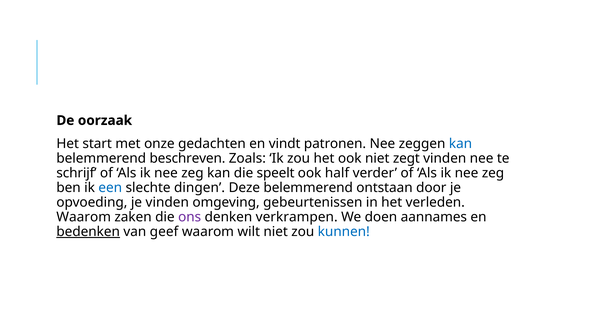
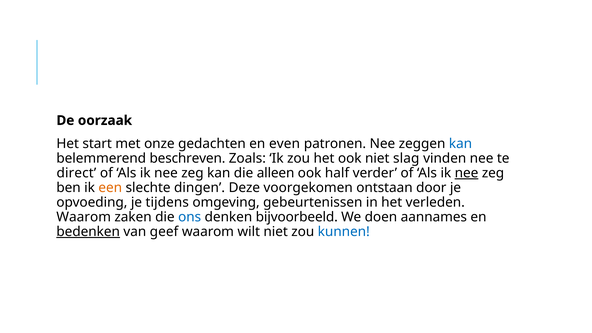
vindt: vindt -> even (284, 144)
zegt: zegt -> slag (406, 158)
schrijf: schrijf -> direct (76, 173)
speelt: speelt -> alleen (276, 173)
nee underline: none -> present (467, 173)
een colour: blue -> orange (110, 188)
Deze belemmerend: belemmerend -> voorgekomen (308, 188)
je vinden: vinden -> tijdens (167, 202)
ons colour: purple -> blue (190, 217)
verkrampen: verkrampen -> bijvoorbeeld (297, 217)
